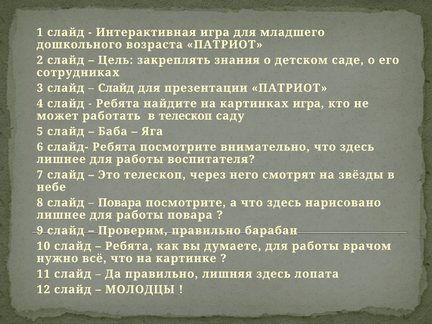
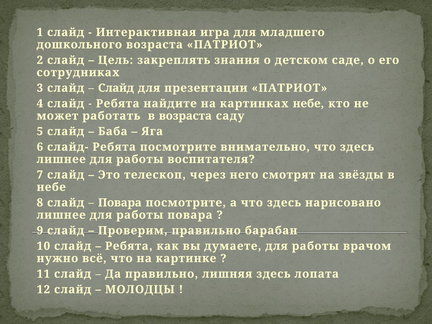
картинках игра: игра -> небе (308, 104)
в телескоп: телескоп -> возраста (185, 116)
